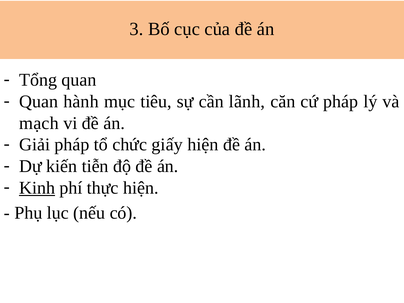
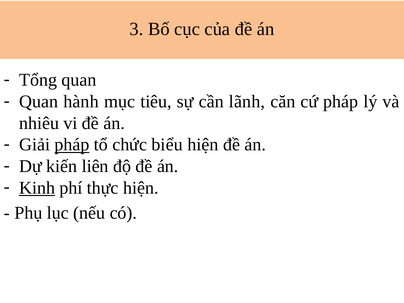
mạch: mạch -> nhiêu (39, 123)
pháp underline: none -> present (72, 145)
giấy: giấy -> biểu (167, 145)
tiễn: tiễn -> liên (95, 166)
